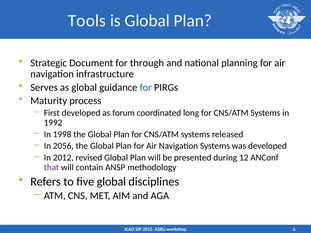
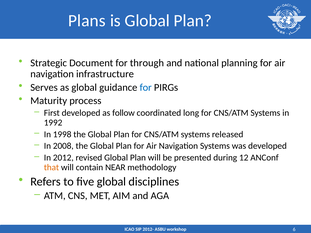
Tools: Tools -> Plans (87, 21)
forum: forum -> follow (124, 113)
2056: 2056 -> 2008 (63, 146)
that colour: purple -> orange (51, 168)
ANSP: ANSP -> NEAR (115, 168)
